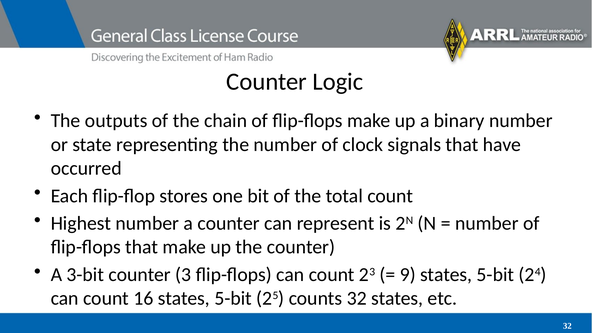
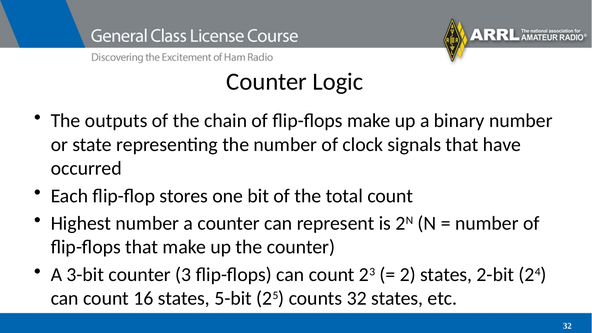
9: 9 -> 2 (408, 275)
5-bit: 5-bit -> 2-bit (495, 275)
